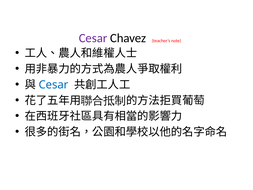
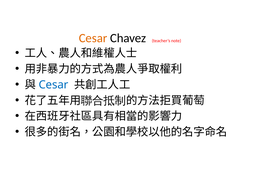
Cesar colour: purple -> orange (93, 38)
